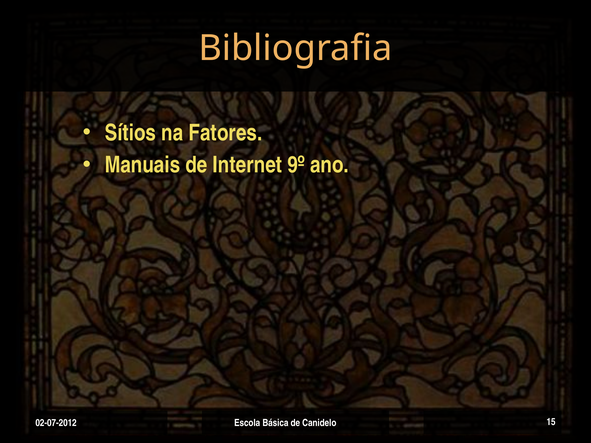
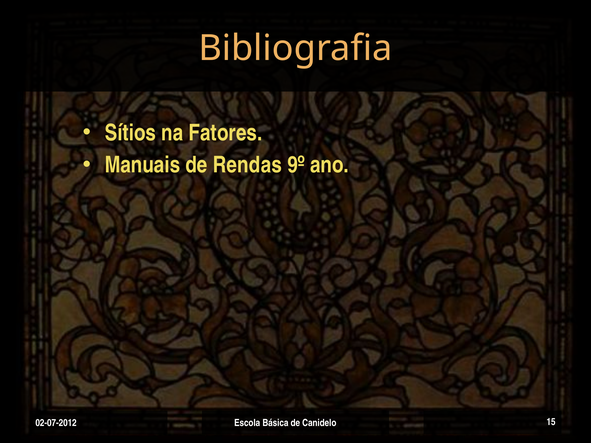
Internet: Internet -> Rendas (247, 165)
